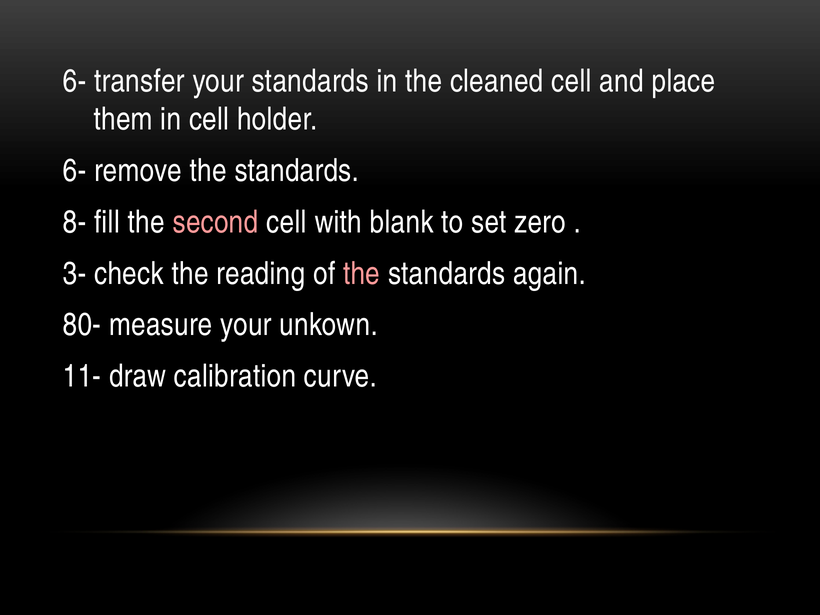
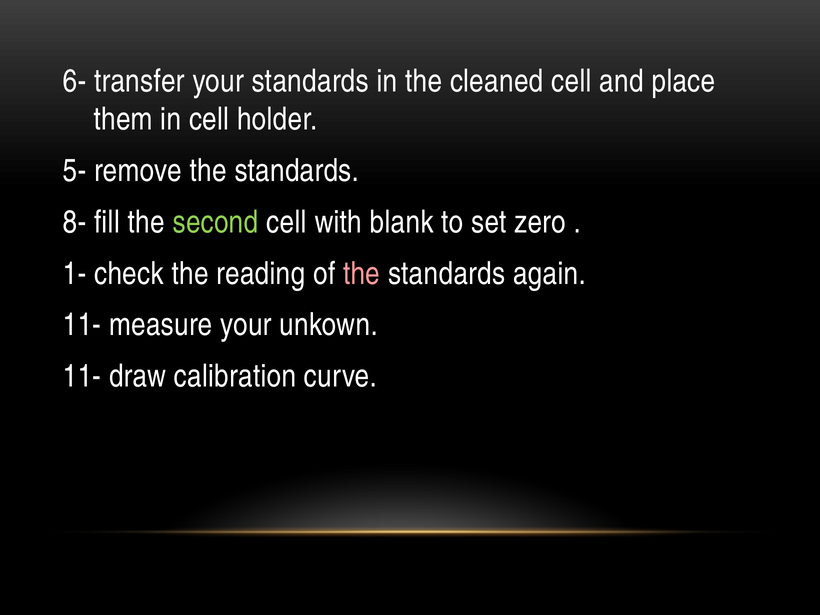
6-: 6- -> 5- (75, 171)
second colour: pink -> light green (215, 222)
3-: 3- -> 1- (75, 274)
80-: 80- -> 11- (82, 325)
